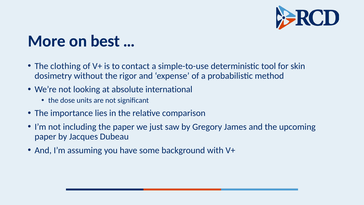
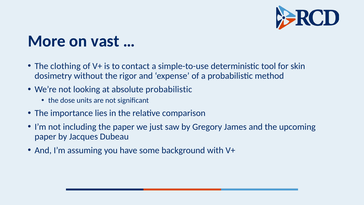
best: best -> vast (105, 41)
absolute international: international -> probabilistic (169, 89)
